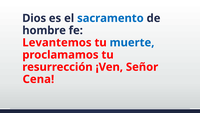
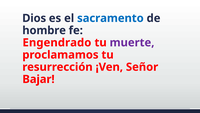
Levantemos: Levantemos -> Engendrado (57, 42)
muerte colour: blue -> purple (132, 42)
Cena: Cena -> Bajar (38, 79)
